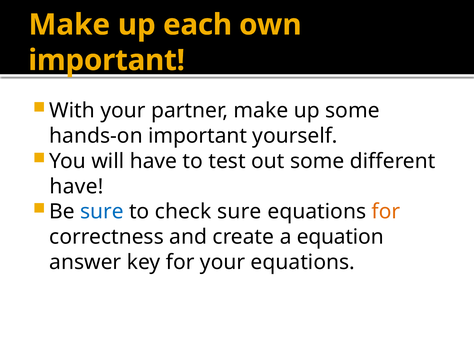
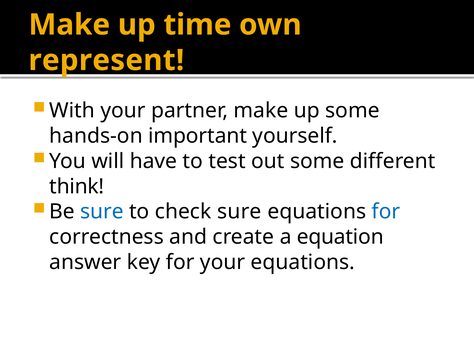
each: each -> time (197, 25)
important: important -> represent (106, 60)
have: have -> think (77, 187)
for colour: orange -> blue (386, 212)
